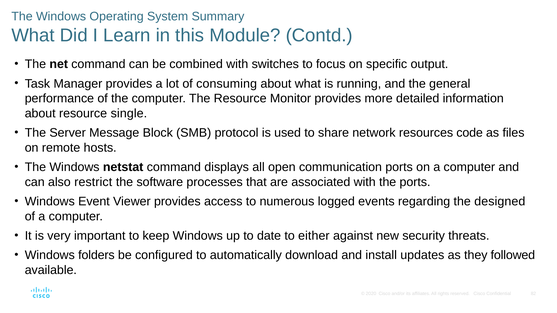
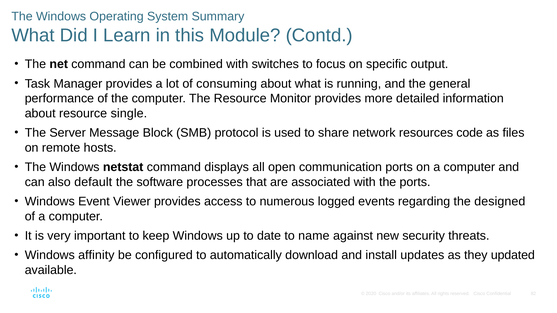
restrict: restrict -> default (93, 182)
either: either -> name (314, 236)
folders: folders -> affinity (96, 255)
followed: followed -> updated (513, 255)
